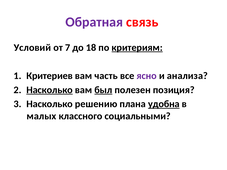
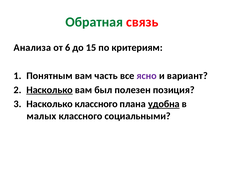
Обратная colour: purple -> green (94, 22)
Условий: Условий -> Анализа (32, 48)
7: 7 -> 6 (68, 48)
18: 18 -> 15 (91, 48)
критериям underline: present -> none (137, 48)
Критериев: Критериев -> Понятным (50, 76)
анализа: анализа -> вариант (187, 76)
был underline: present -> none (103, 90)
Насколько решению: решению -> классного (96, 104)
